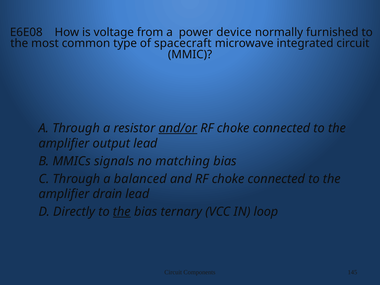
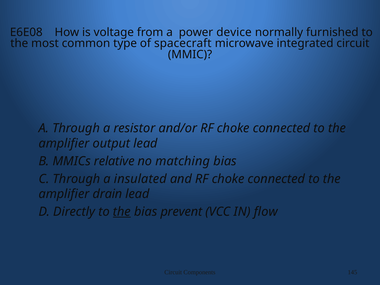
and/or underline: present -> none (178, 128)
signals: signals -> relative (114, 161)
balanced: balanced -> insulated (140, 179)
ternary: ternary -> prevent (181, 212)
loop: loop -> flow (266, 212)
